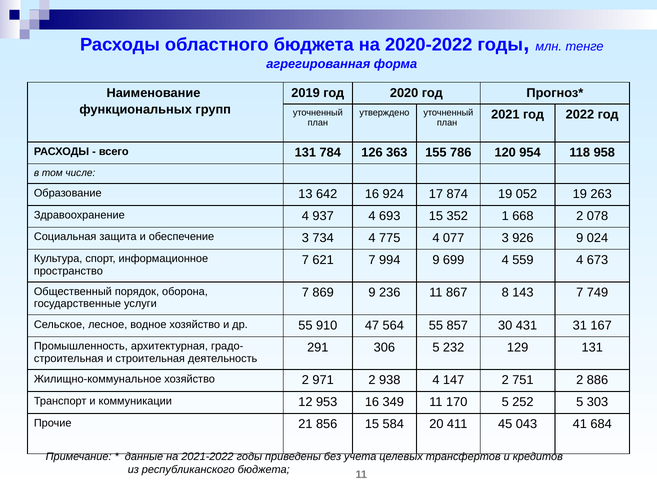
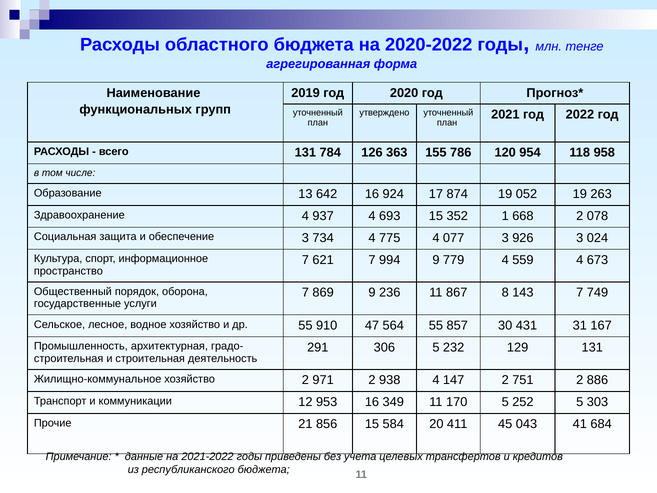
926 9: 9 -> 3 (580, 238)
699: 699 -> 779 (454, 260)
